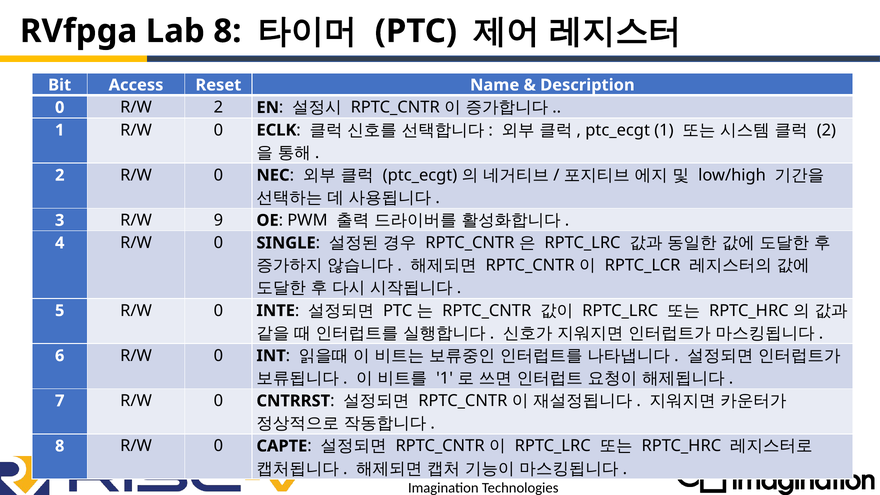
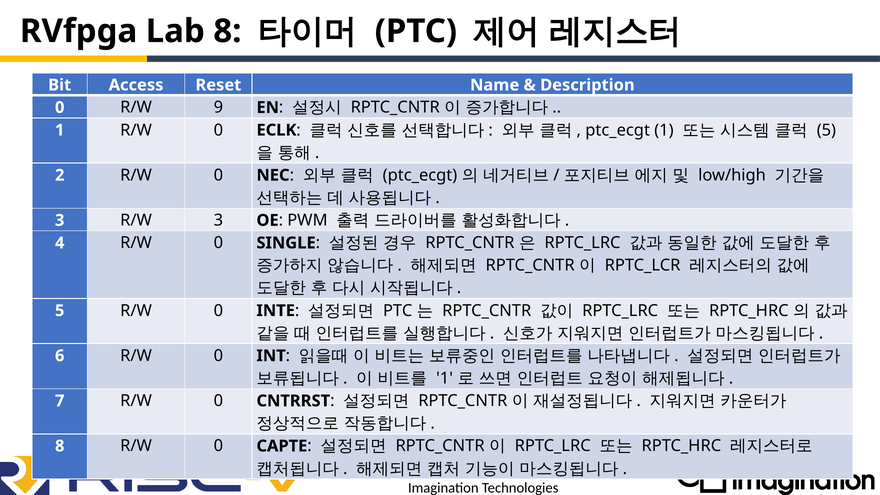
R/W 2: 2 -> 9 (218, 108)
2: 2 -> 5 (826, 130)
R/W 9: 9 -> 3 (218, 220)
